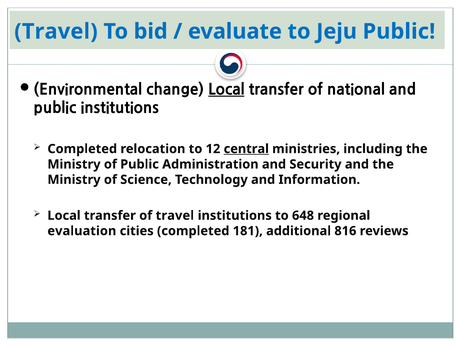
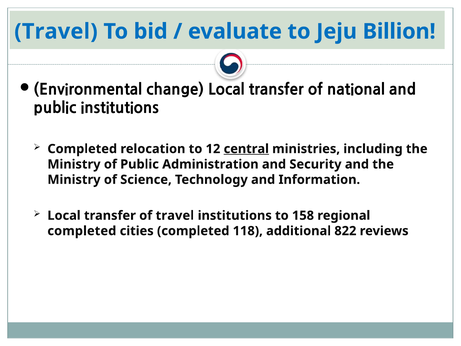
Jeju Public: Public -> Billion (399, 31)
Local underline: present -> none (226, 90)
648: 648 -> 158 (303, 215)
evaluation: evaluation -> completed (82, 231)
181: 181 -> 118 (248, 231)
816: 816 -> 822 (345, 231)
